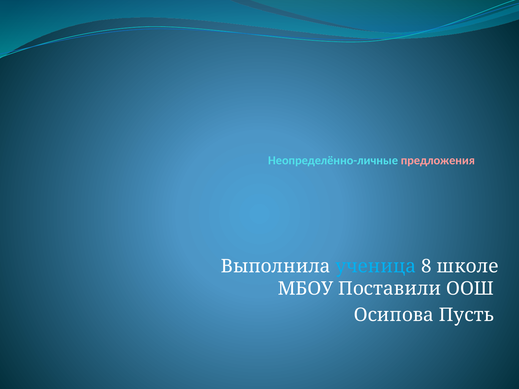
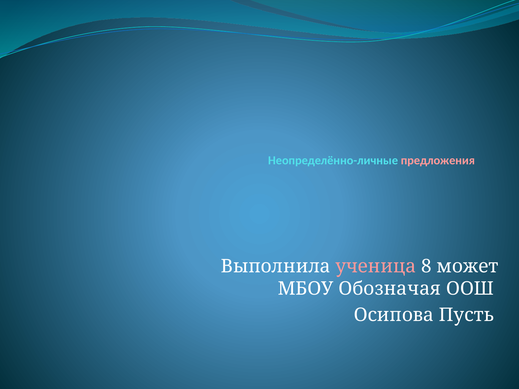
ученица colour: light blue -> pink (376, 266)
школе: школе -> может (468, 266)
Поставили: Поставили -> Обозначая (390, 289)
